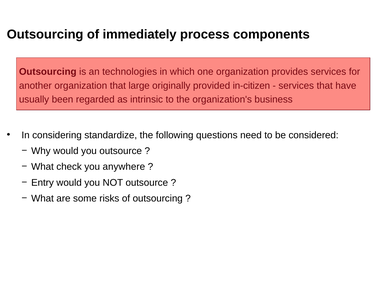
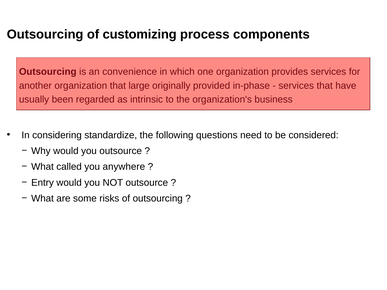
immediately: immediately -> customizing (140, 34)
technologies: technologies -> convenience (130, 72)
in-citizen: in-citizen -> in-phase (251, 86)
check: check -> called (69, 167)
